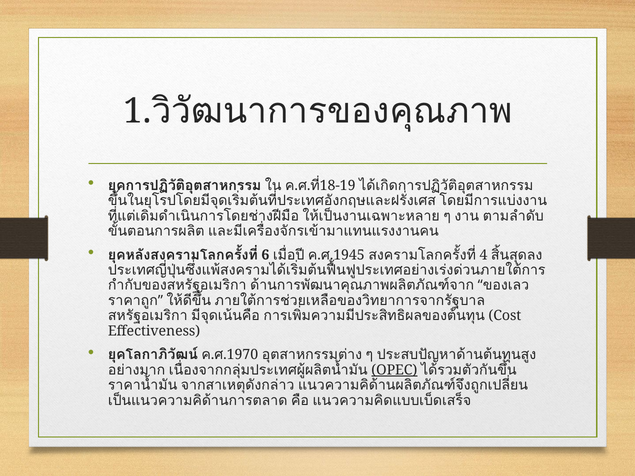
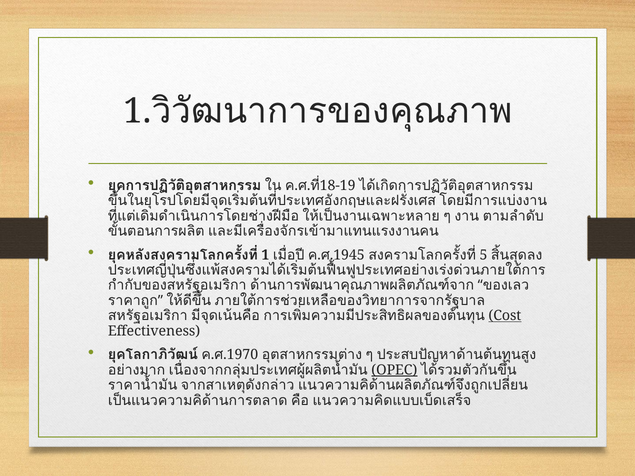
6: 6 -> 1 (265, 255)
4: 4 -> 5 (483, 255)
Cost underline: none -> present (505, 316)
